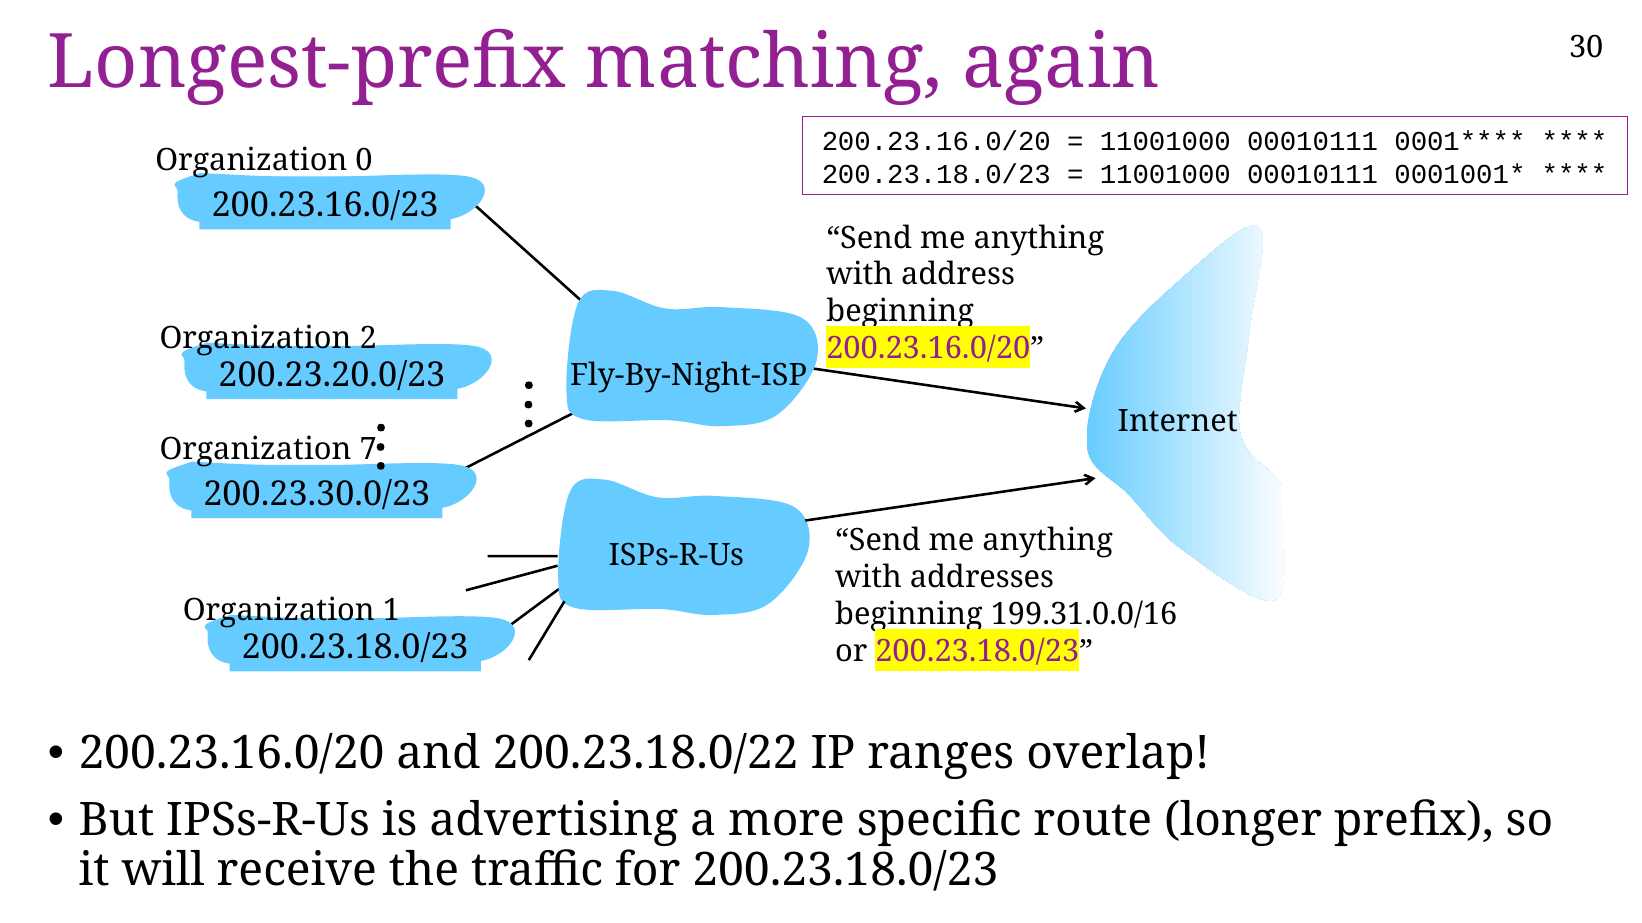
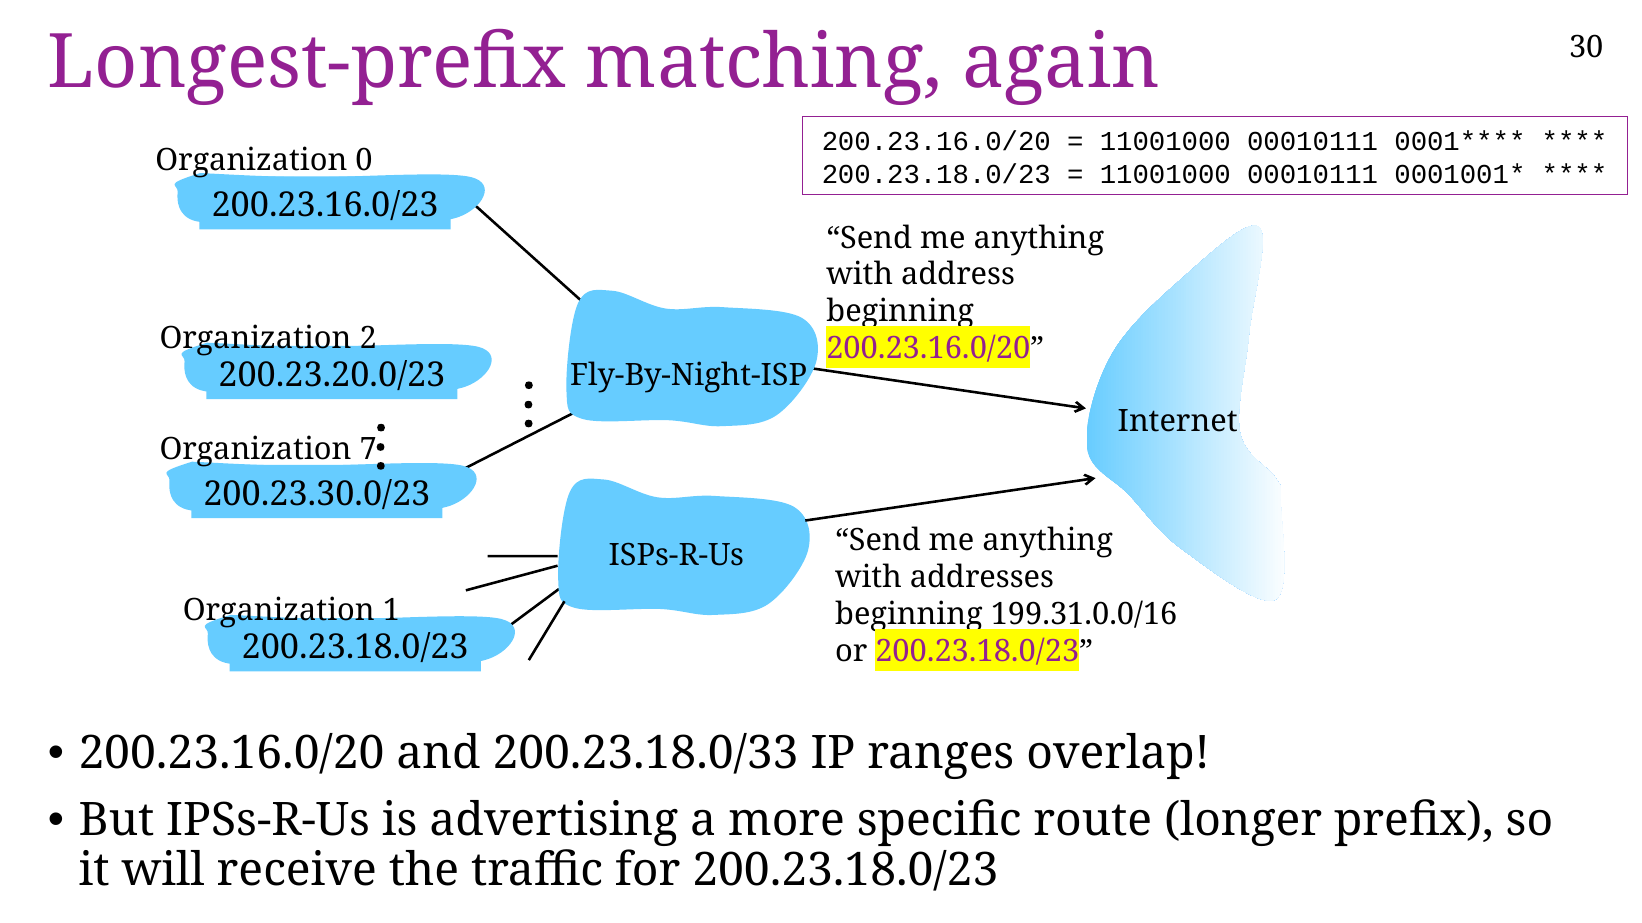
200.23.18.0/22: 200.23.18.0/22 -> 200.23.18.0/33 (646, 754)
